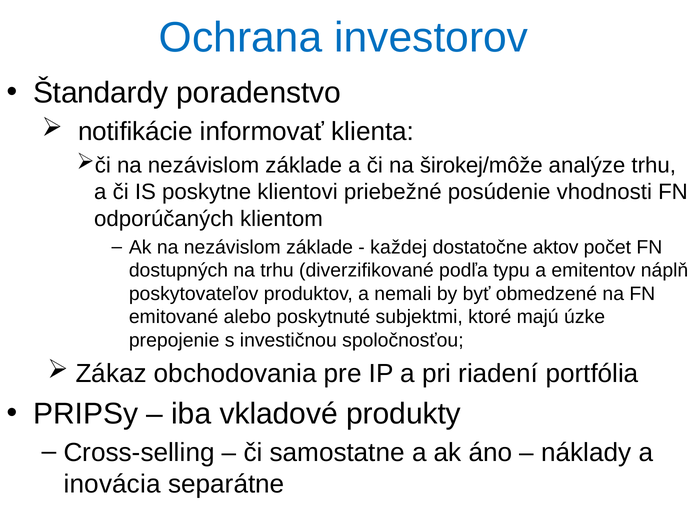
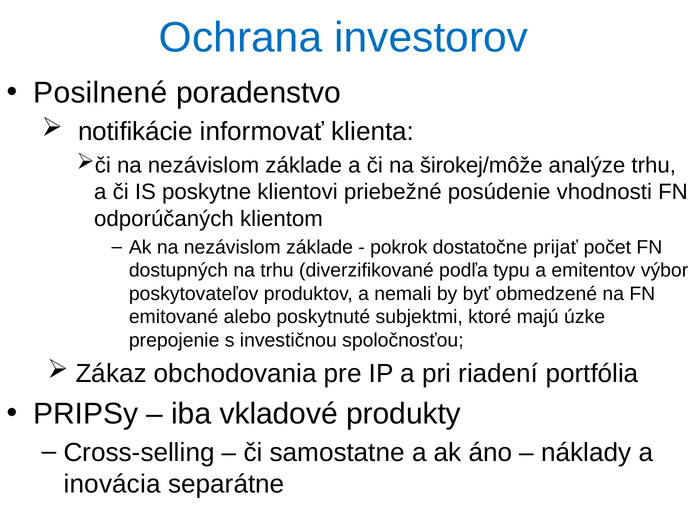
Štandardy: Štandardy -> Posilnené (100, 93)
každej: každej -> pokrok (399, 247)
aktov: aktov -> prijať (555, 247)
náplň: náplň -> výbor (665, 270)
